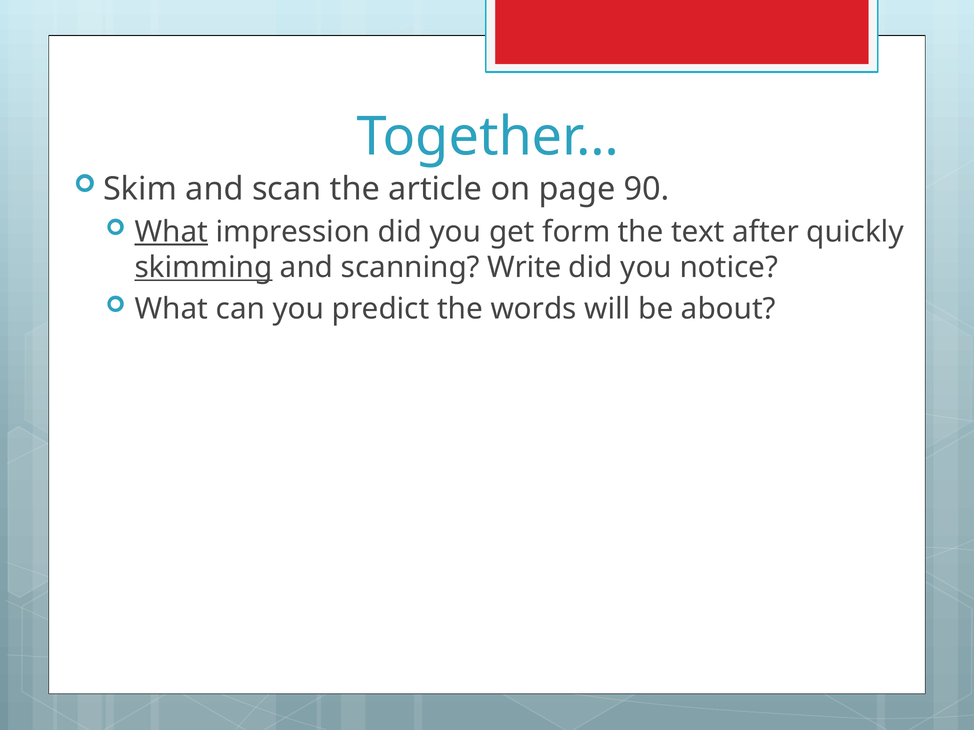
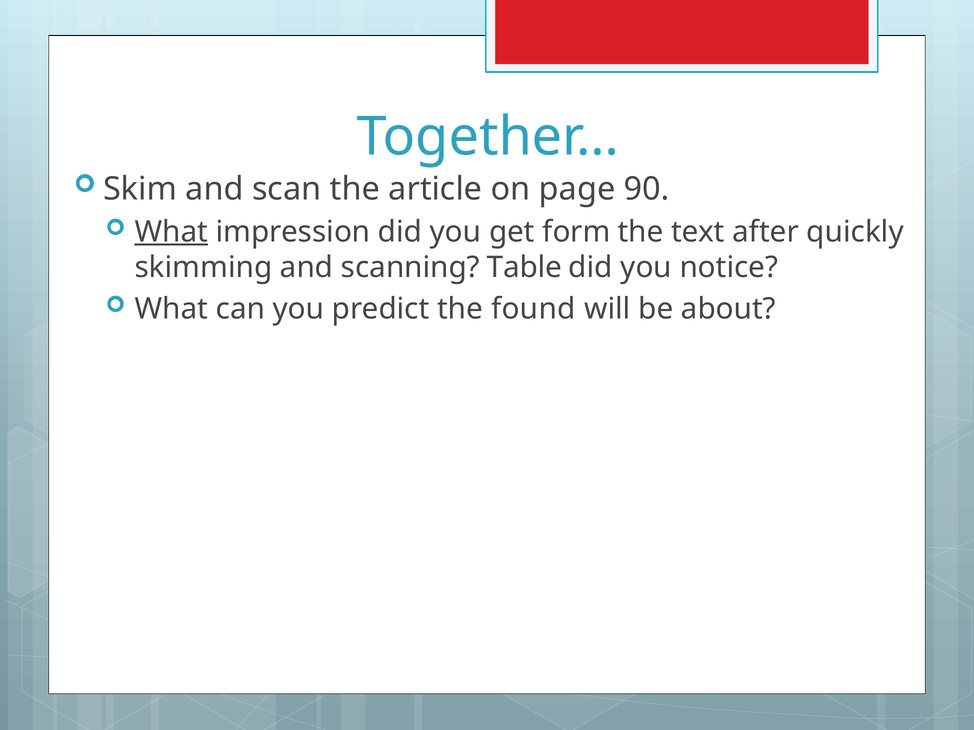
skimming underline: present -> none (204, 268)
Write: Write -> Table (524, 268)
words: words -> found (533, 309)
